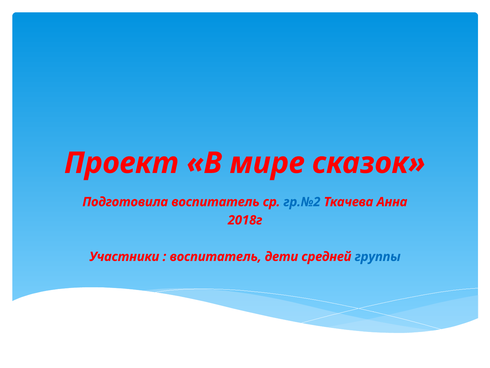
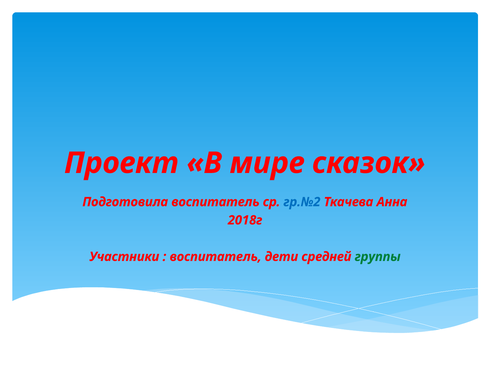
группы colour: blue -> green (378, 256)
